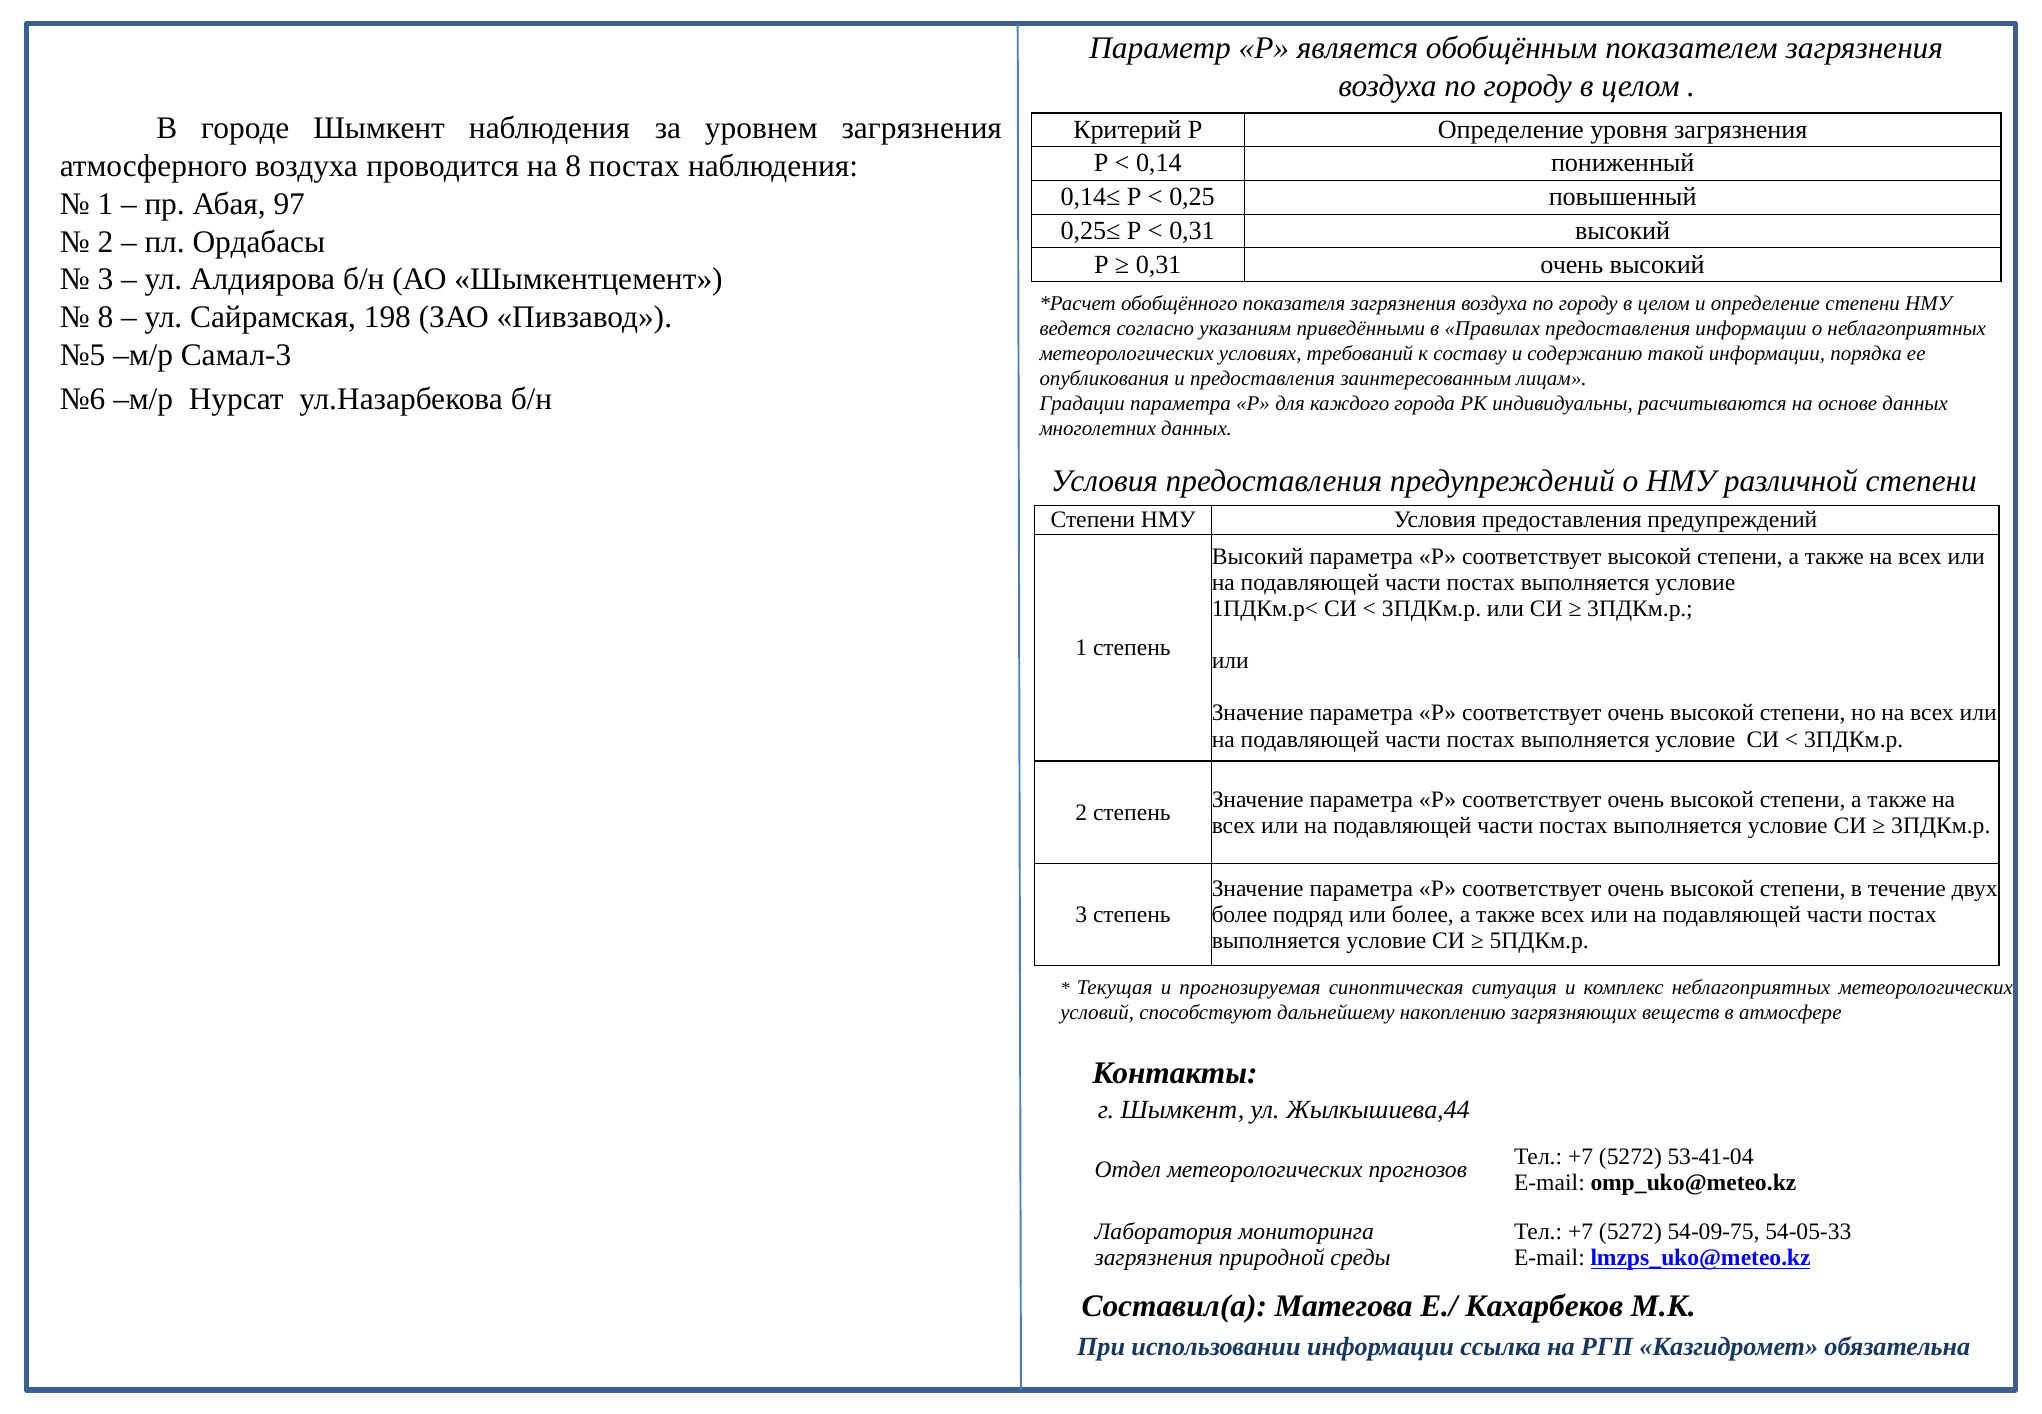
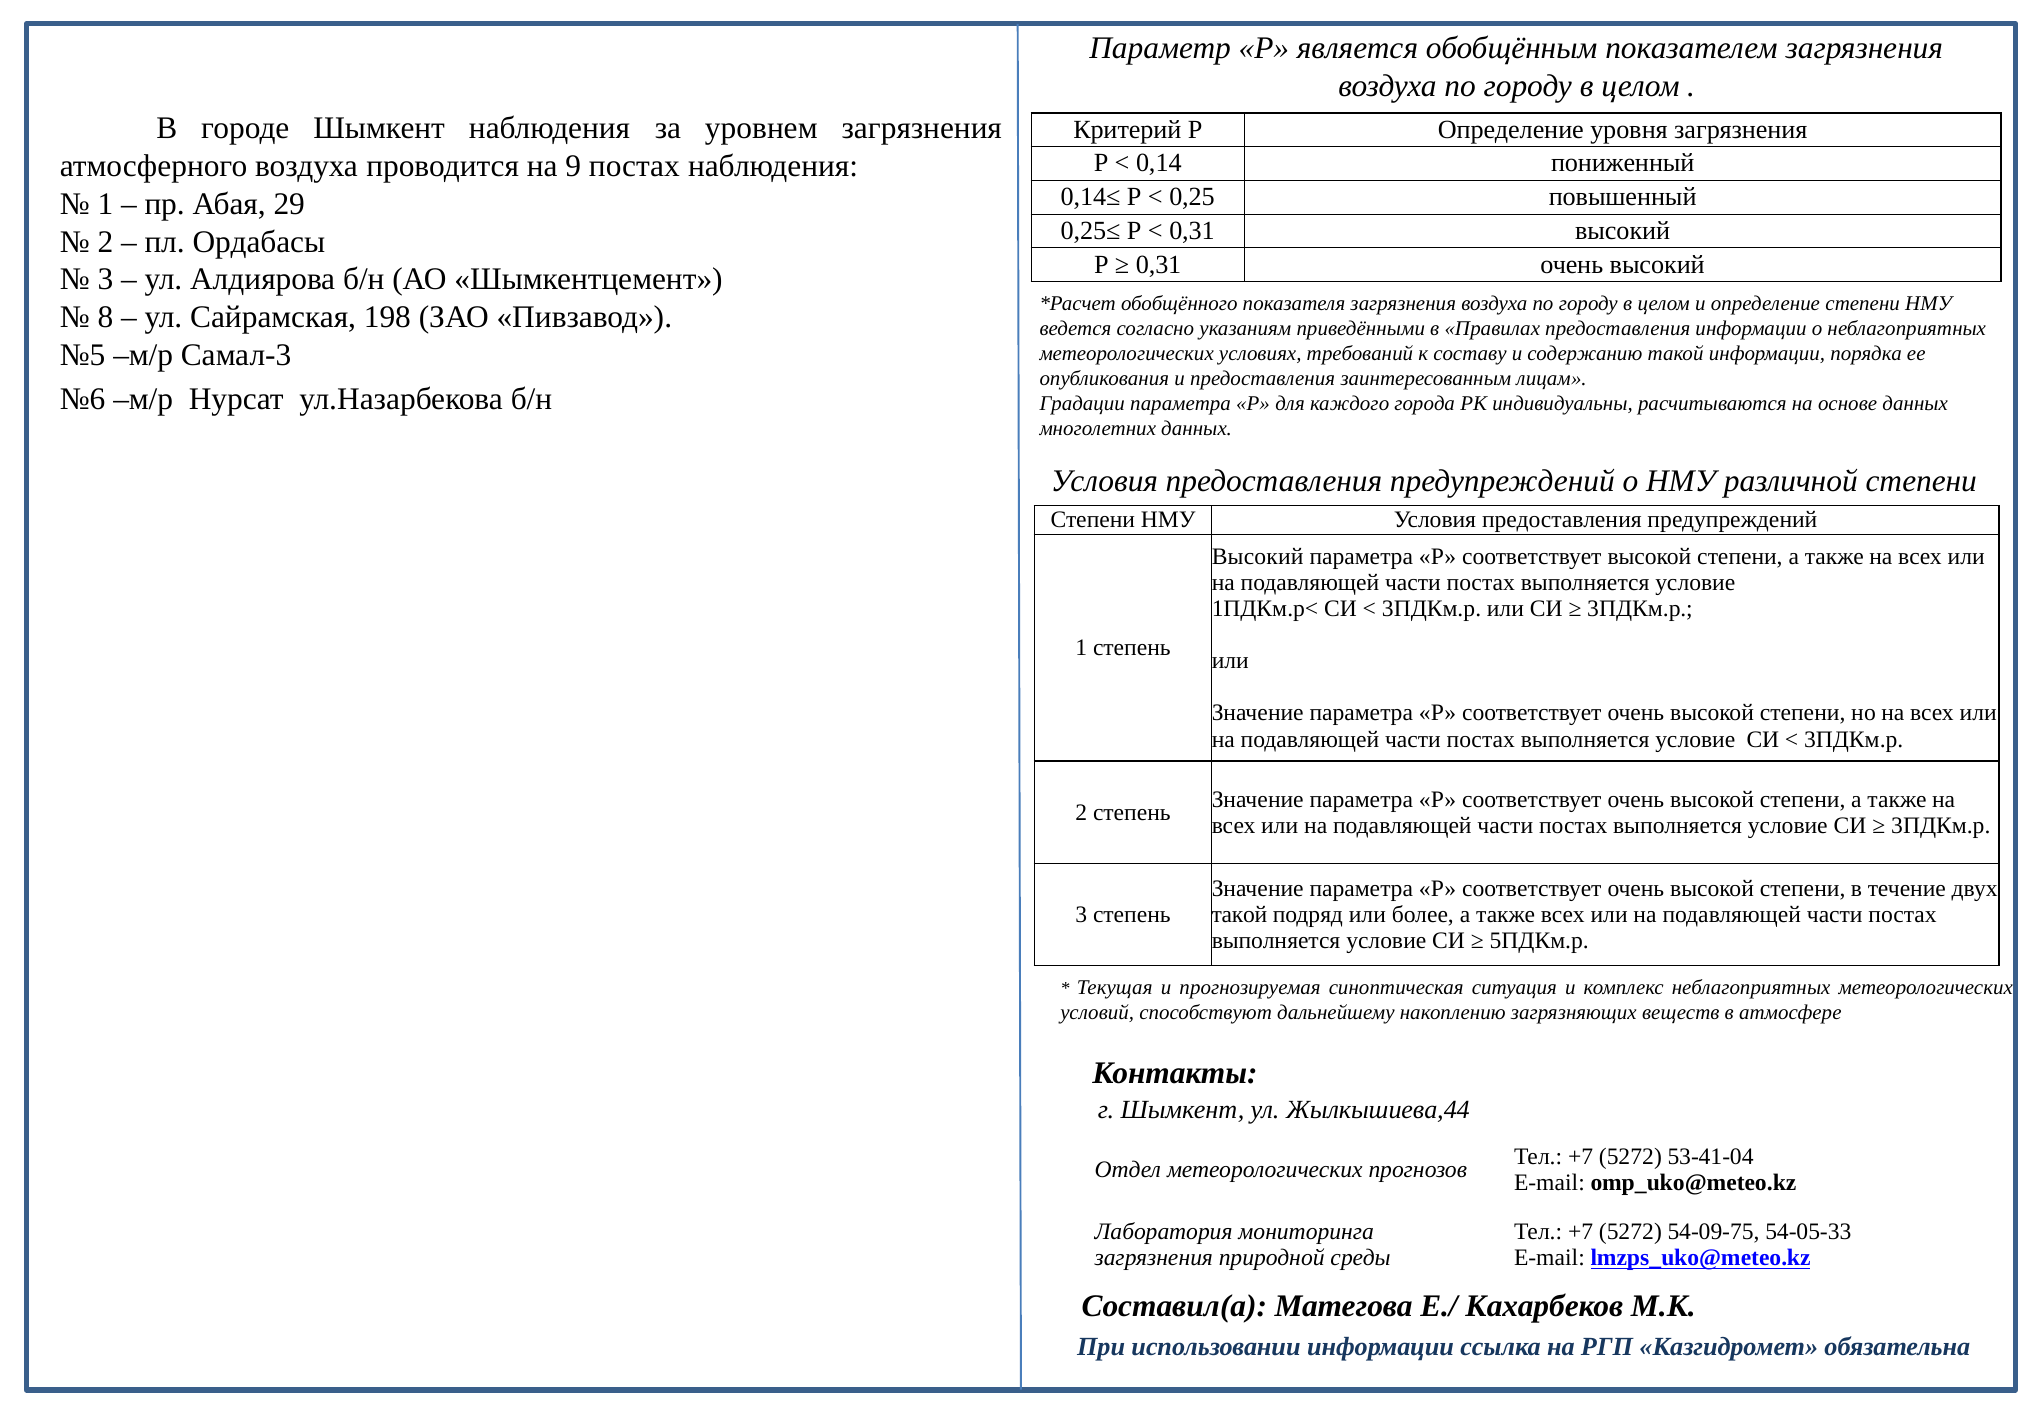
на 8: 8 -> 9 (573, 166)
97: 97 -> 29 (289, 204)
более: более -> такой (1239, 914)
